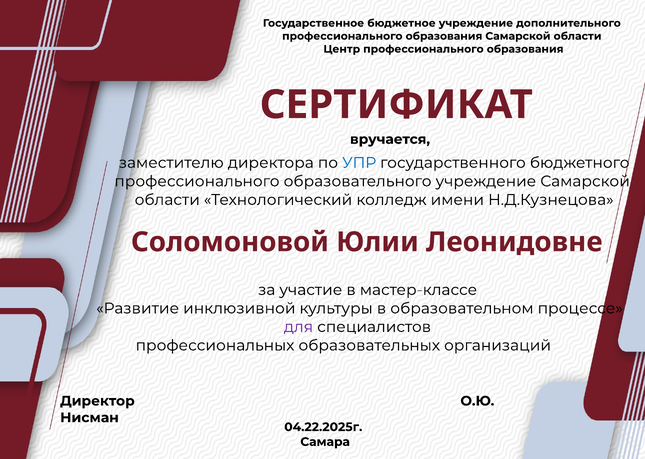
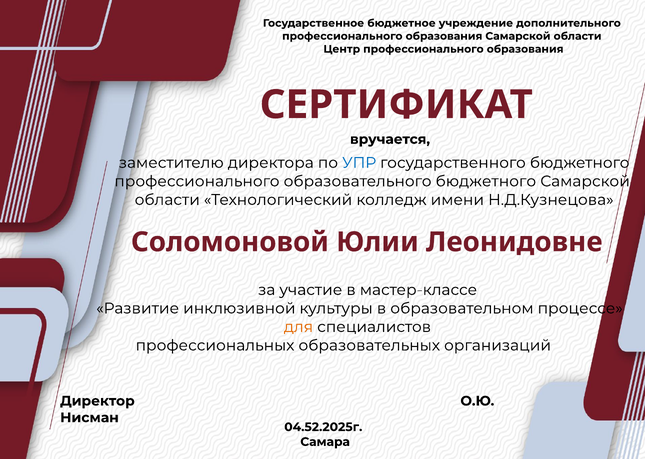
образовательного учреждение: учреждение -> бюджетного (486, 181)
для colour: purple -> orange (299, 327)
04.22.2025г: 04.22.2025г -> 04.52.2025г (323, 427)
